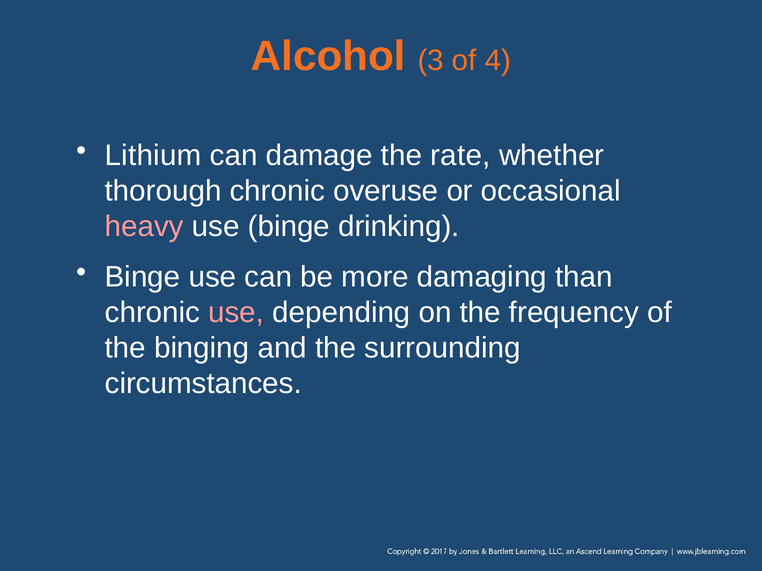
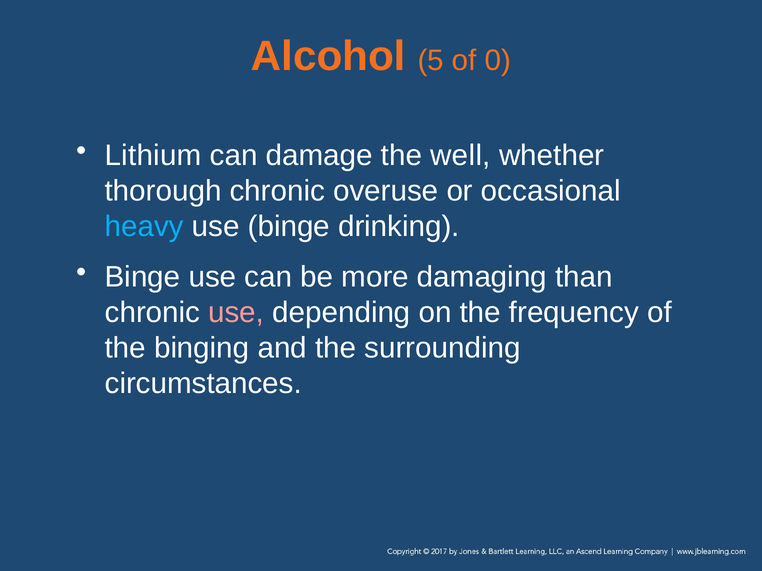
3: 3 -> 5 (431, 60)
4: 4 -> 0 (498, 60)
rate: rate -> well (460, 156)
heavy colour: pink -> light blue (144, 227)
